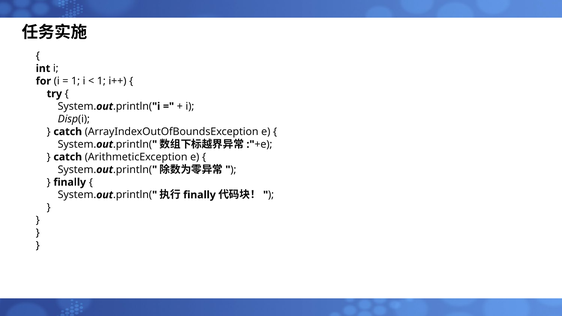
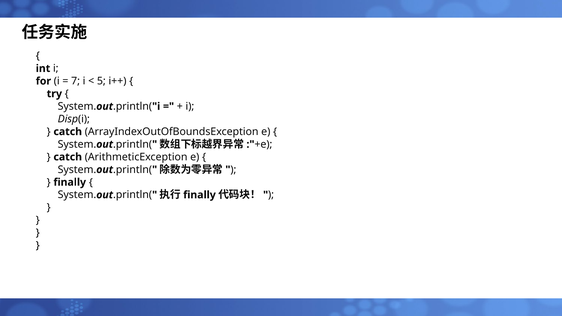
1: 1 -> 7 (76, 81)
1: 1 -> 5 (101, 81)
